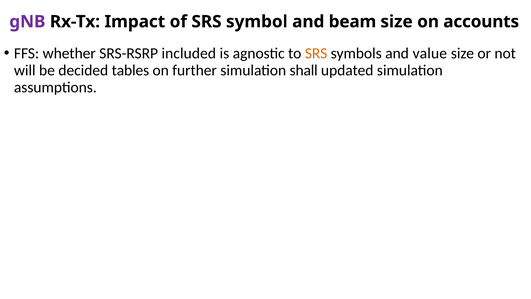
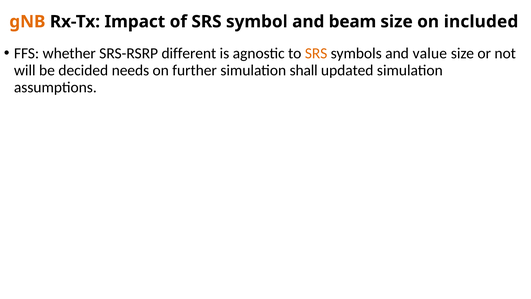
gNB colour: purple -> orange (27, 22)
accounts: accounts -> included (481, 22)
included: included -> different (189, 53)
tables: tables -> needs (130, 70)
